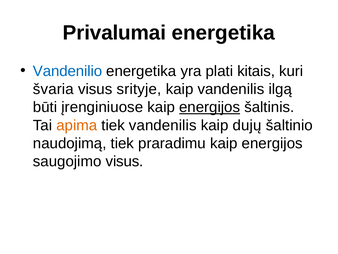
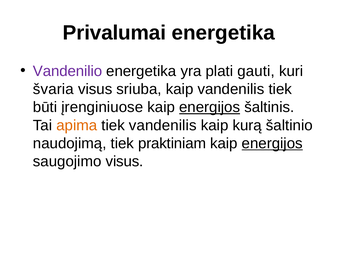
Vandenilio colour: blue -> purple (68, 71)
kitais: kitais -> gauti (256, 71)
srityje: srityje -> sriuba (139, 89)
vandenilis ilgą: ilgą -> tiek (280, 89)
dujų: dujų -> kurą (247, 125)
praradimu: praradimu -> praktiniam (172, 143)
energijos underline: none -> present (272, 143)
